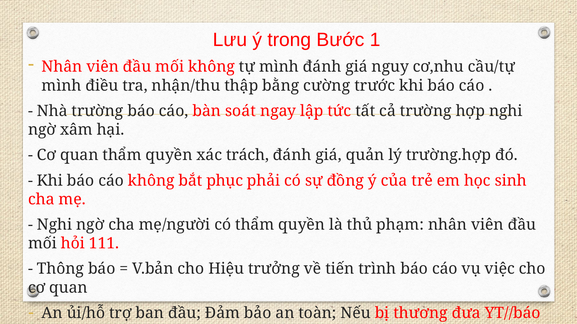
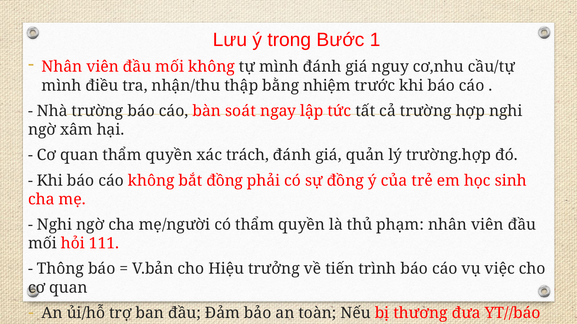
cường: cường -> nhiệm (327, 86)
bắt phục: phục -> đồng (225, 181)
